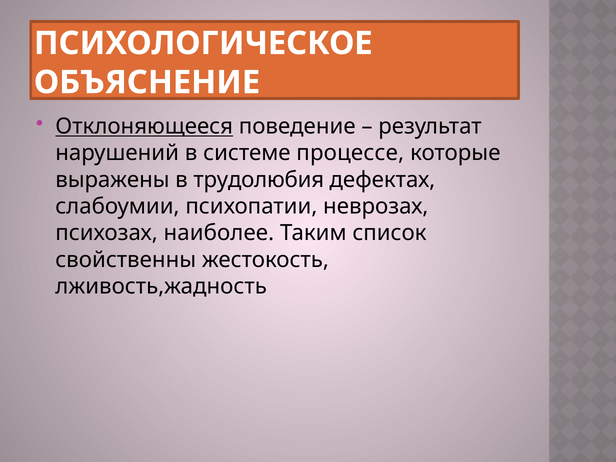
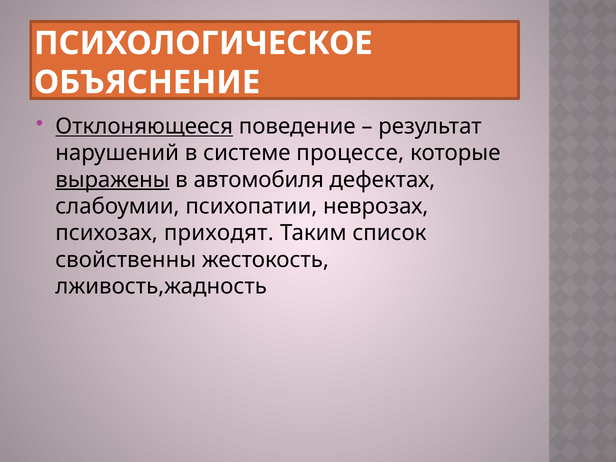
выражены underline: none -> present (112, 180)
трудолюбия: трудолюбия -> автомобиля (259, 180)
наиболее: наиболее -> приходят (219, 233)
